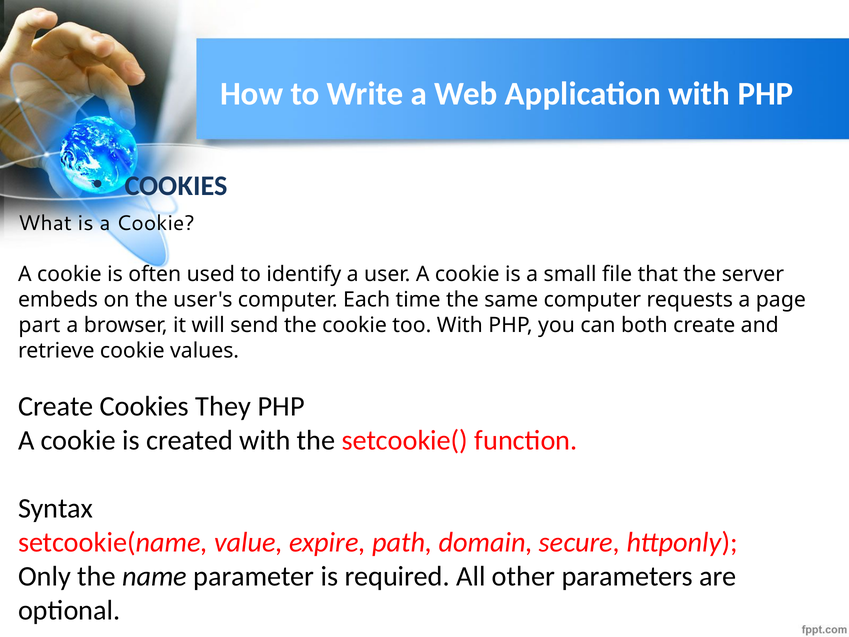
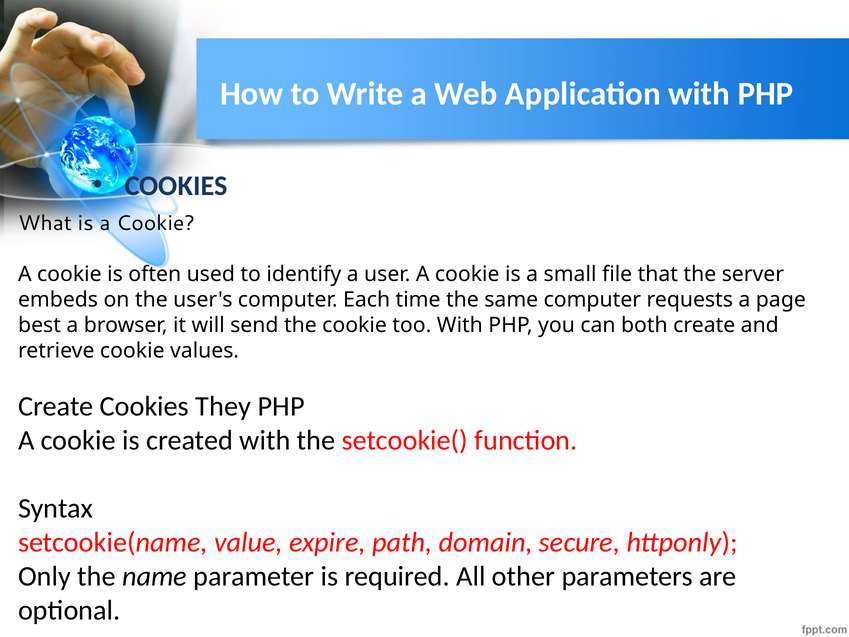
part: part -> best (40, 325)
